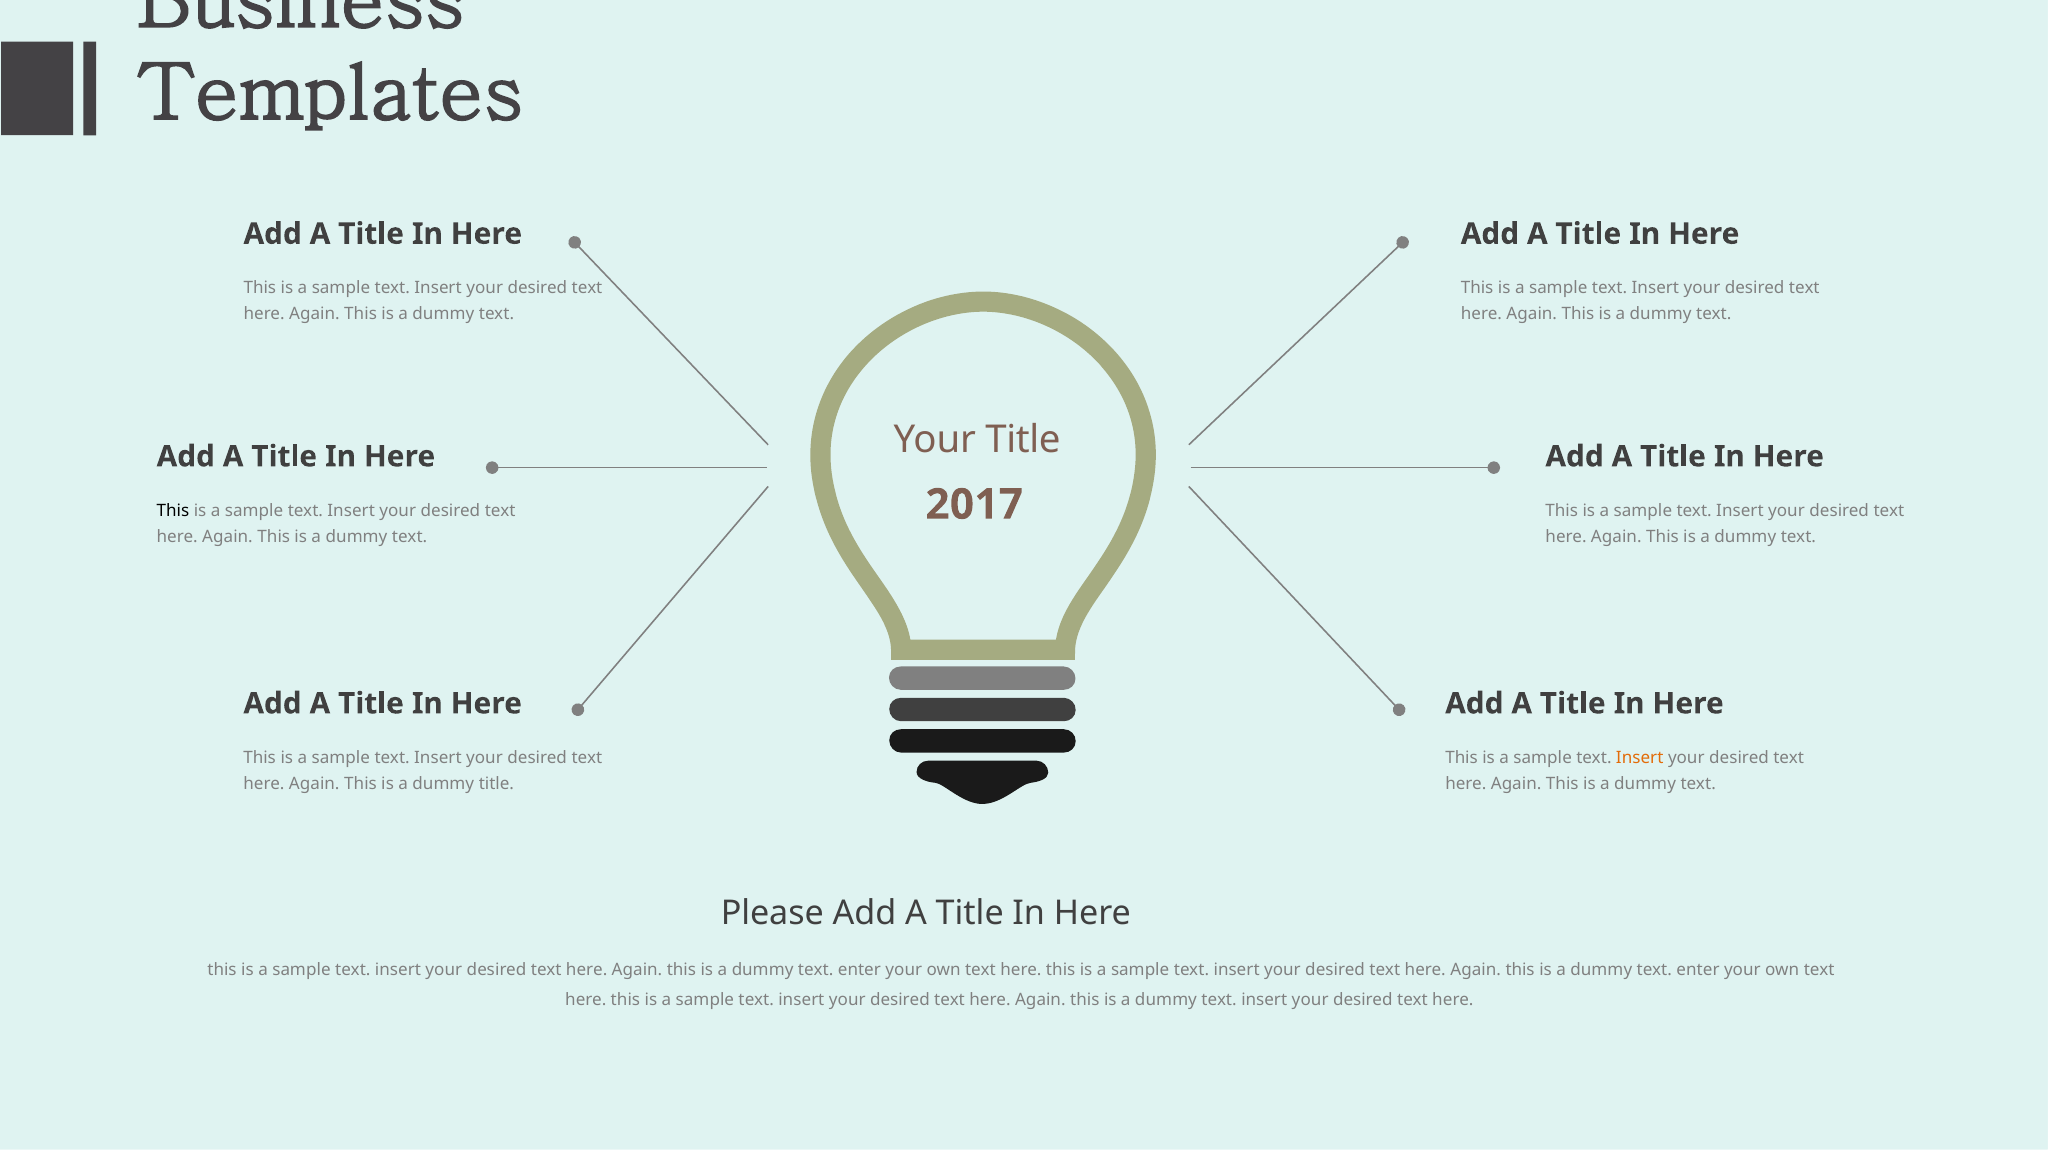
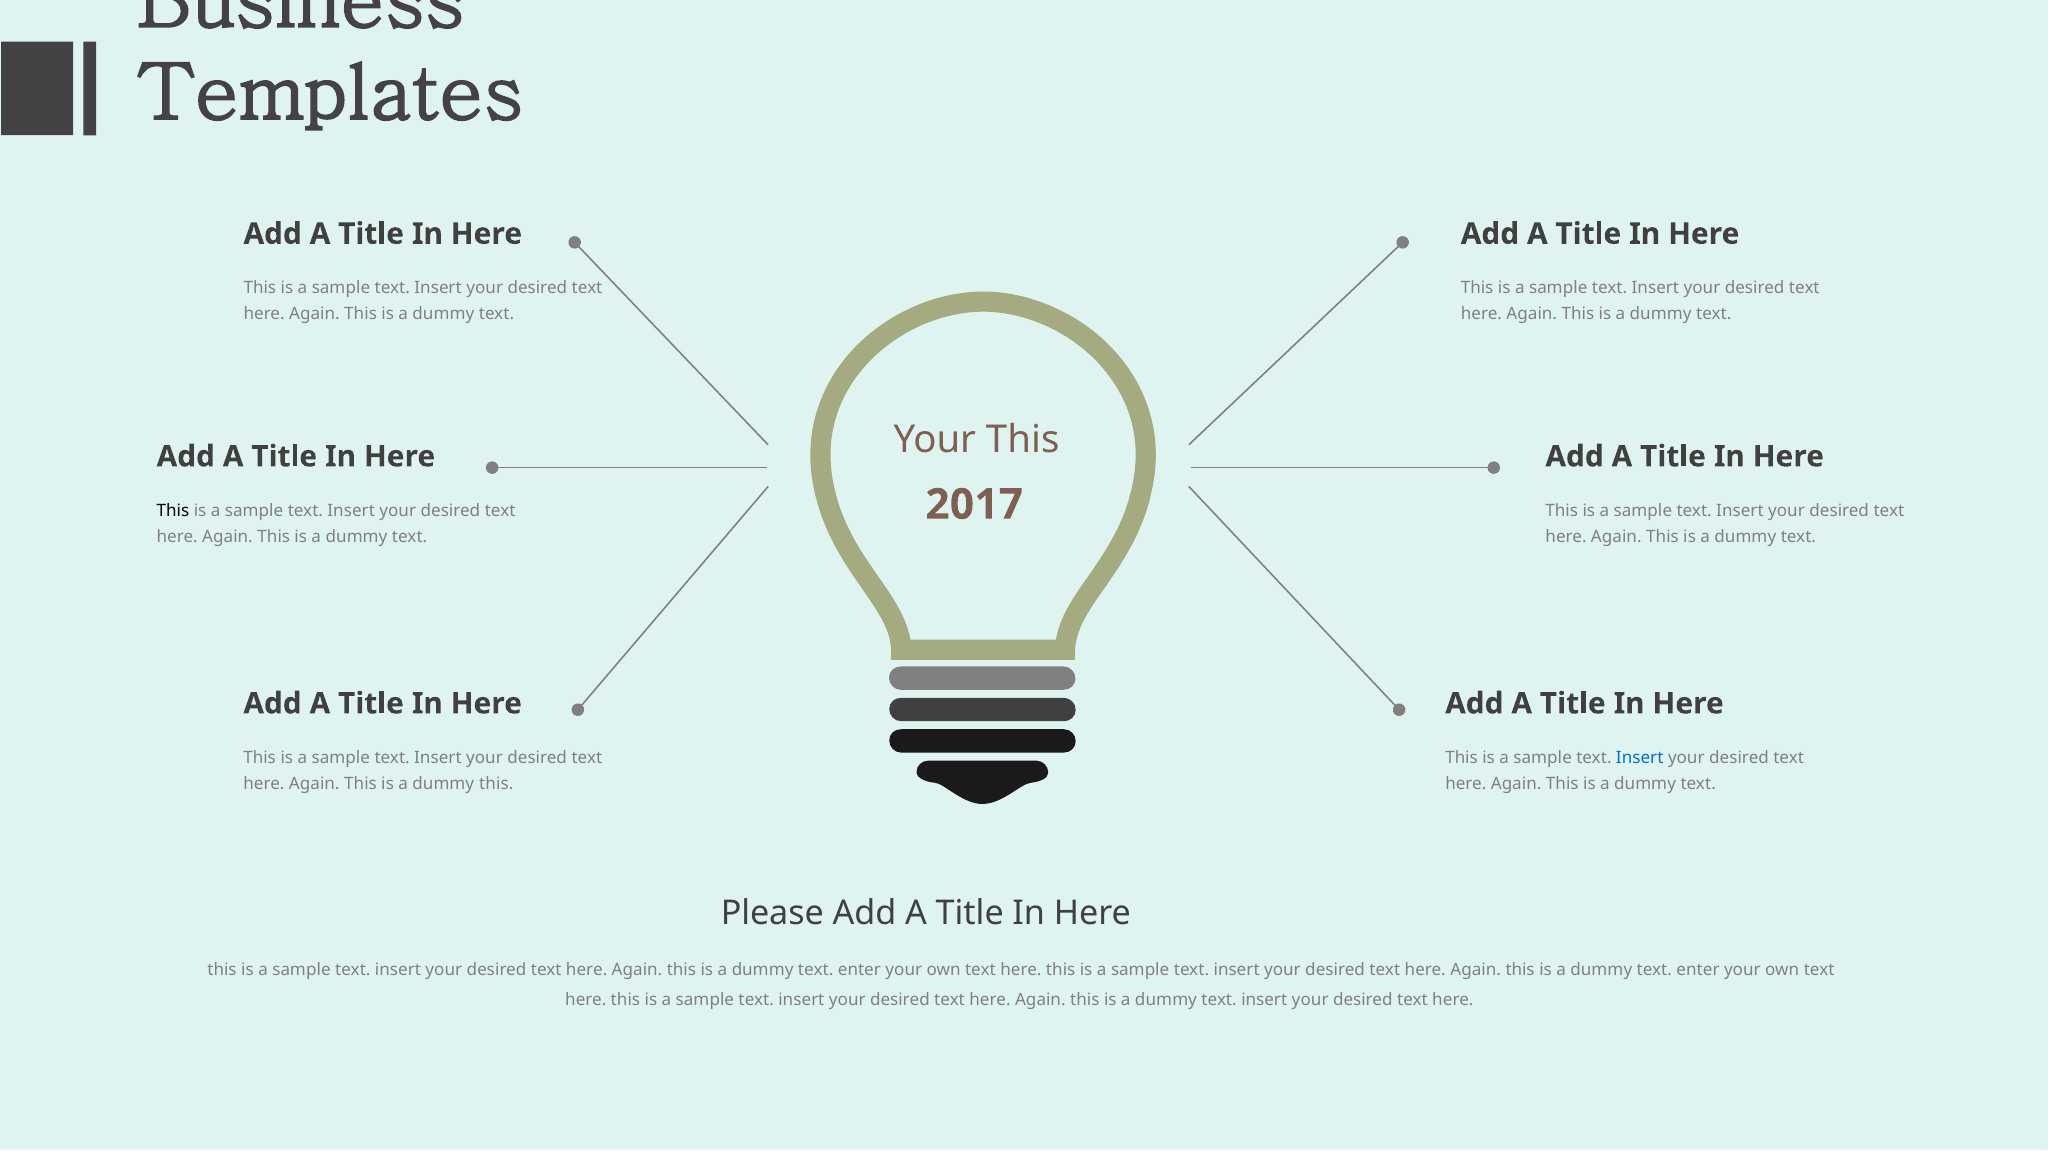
Your Title: Title -> This (1023, 439)
Insert colour: orange -> blue (1640, 758)
dummy title: title -> this (496, 784)
